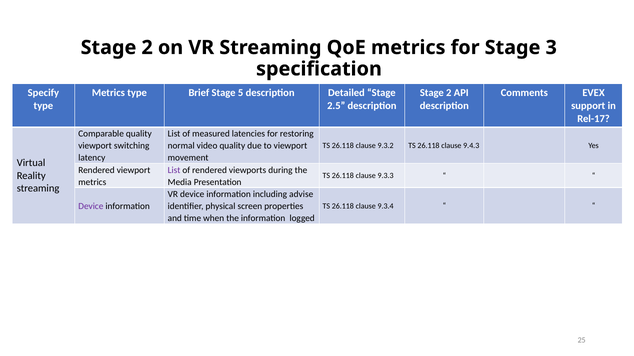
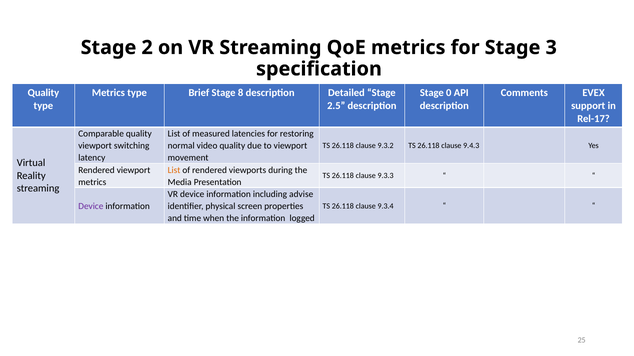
Specify: Specify -> Quality (43, 93)
5: 5 -> 8 (241, 93)
2: 2 -> 0 (449, 93)
List colour: purple -> orange (174, 170)
